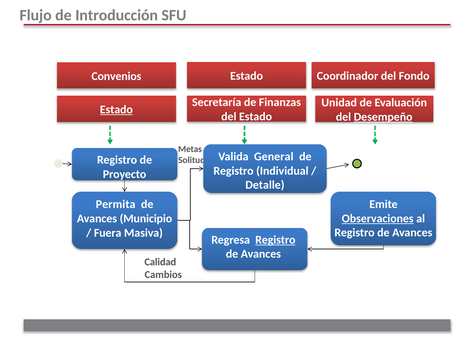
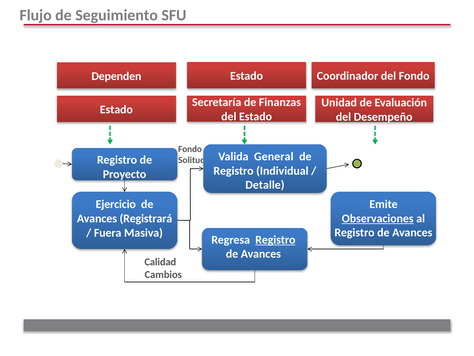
Introducción: Introducción -> Seguimiento (117, 15)
Convenios: Convenios -> Dependen (116, 76)
Estado underline: present -> none (116, 110)
Desempeño underline: present -> none (383, 117)
Metas: Metas -> Fondo (190, 149)
Permita: Permita -> Ejercicio (116, 204)
Municipio: Municipio -> Registrará (146, 218)
